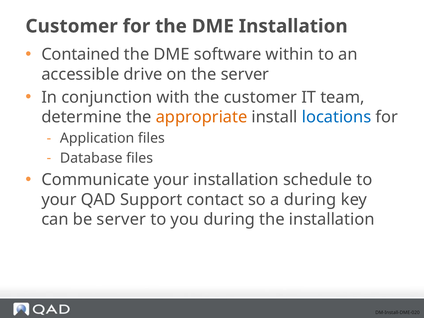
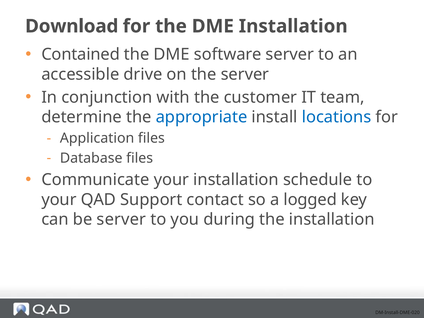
Customer: Customer -> Download (72, 26)
software within: within -> server (290, 55)
appropriate colour: orange -> blue (202, 117)
a during: during -> logged (310, 200)
